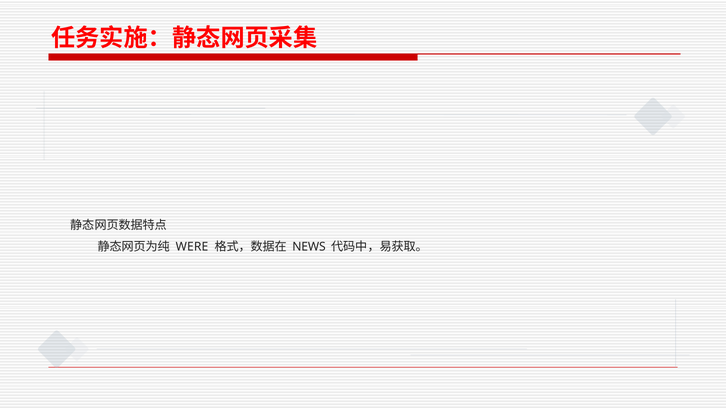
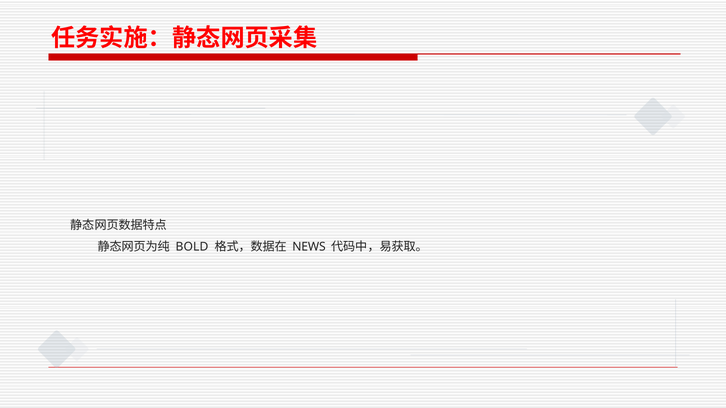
WERE: WERE -> BOLD (192, 247)
